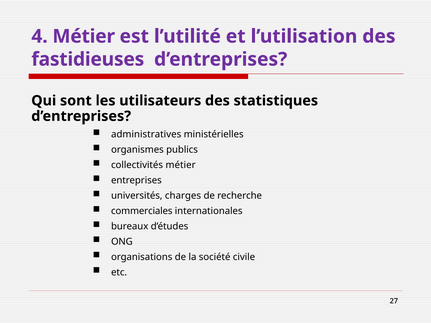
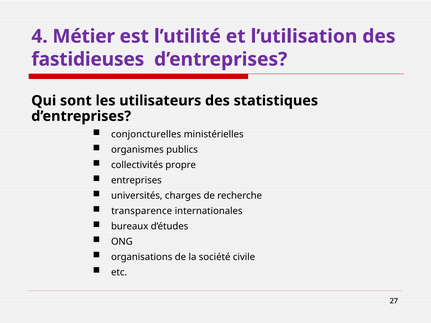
administratives: administratives -> conjoncturelles (146, 135)
collectivités métier: métier -> propre (181, 165)
commerciales: commerciales -> transparence (142, 211)
